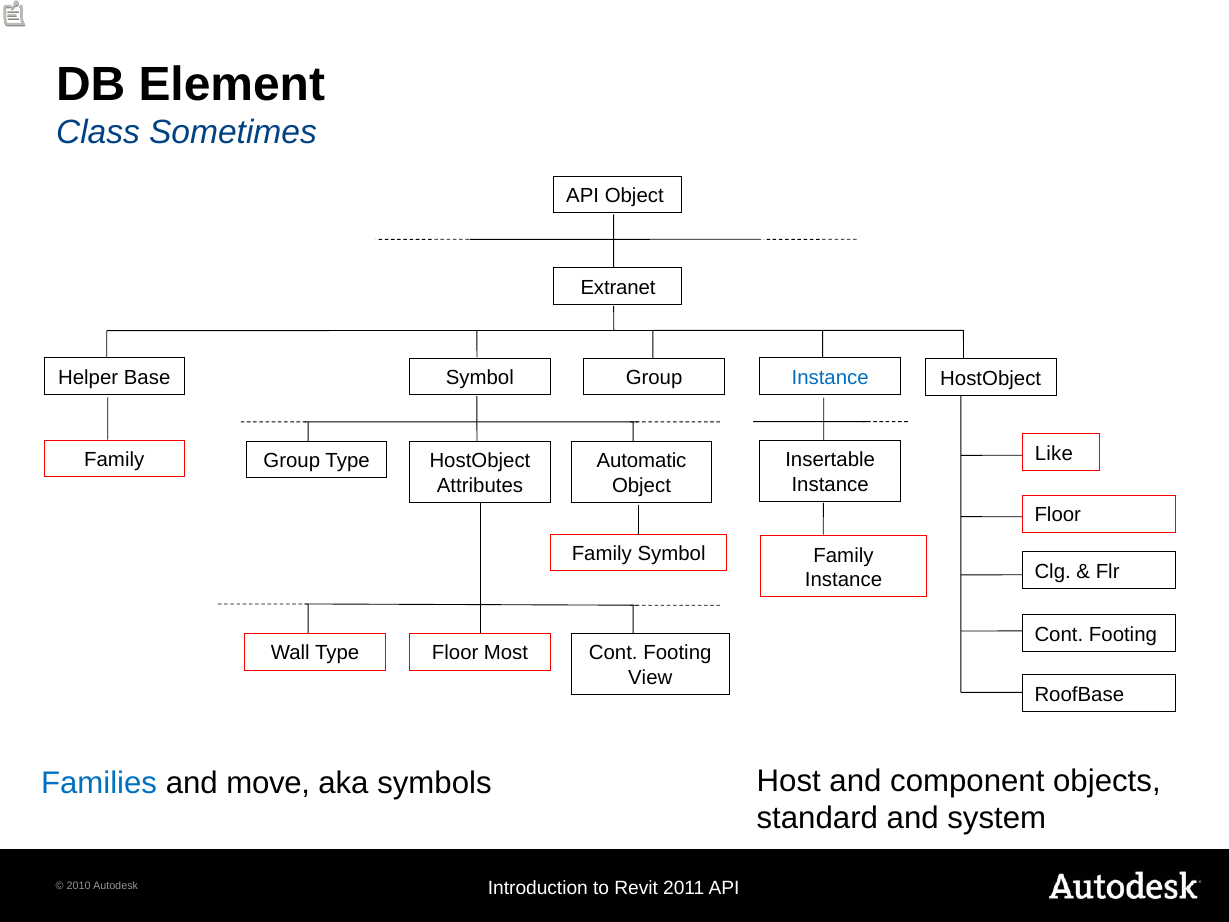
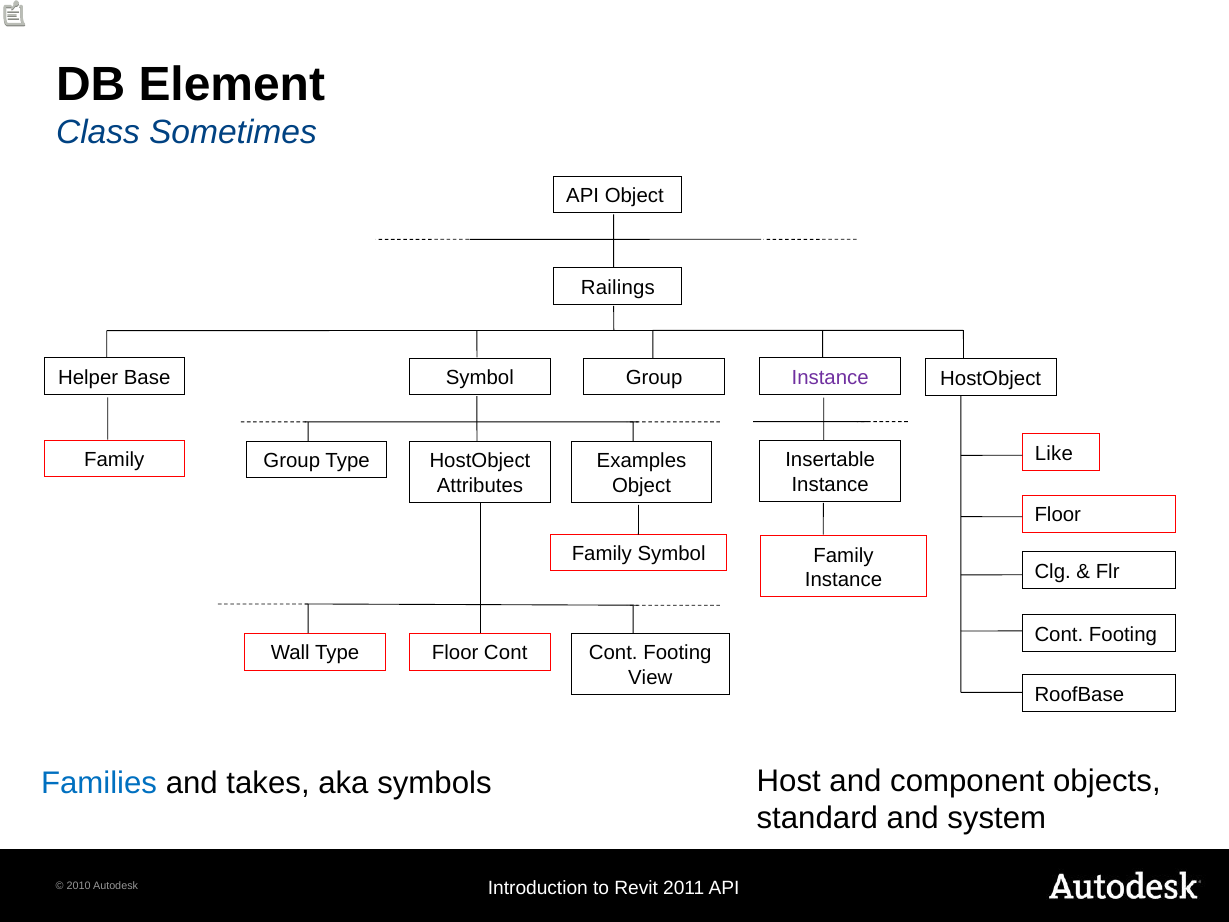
Extranet: Extranet -> Railings (618, 287)
Instance colour: blue -> purple (830, 377)
Automatic: Automatic -> Examples (642, 461)
Floor Most: Most -> Cont (506, 653)
move: move -> takes (268, 783)
